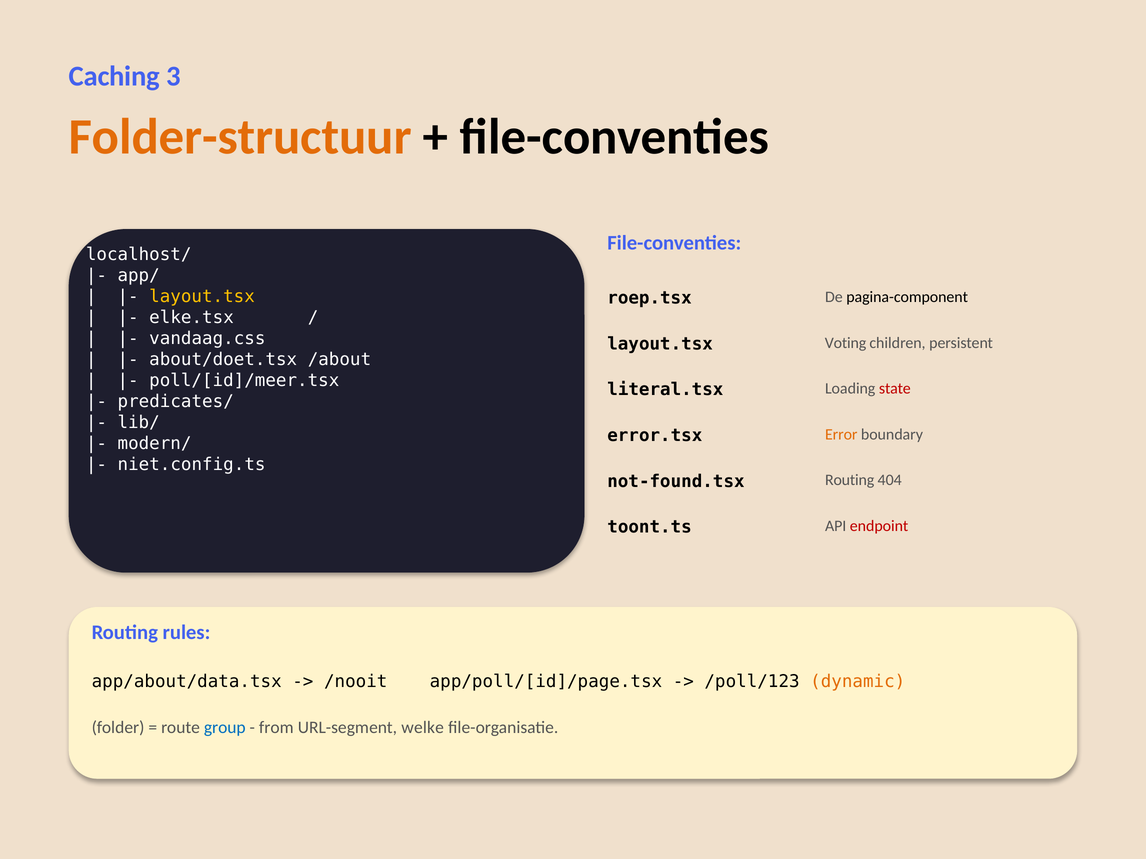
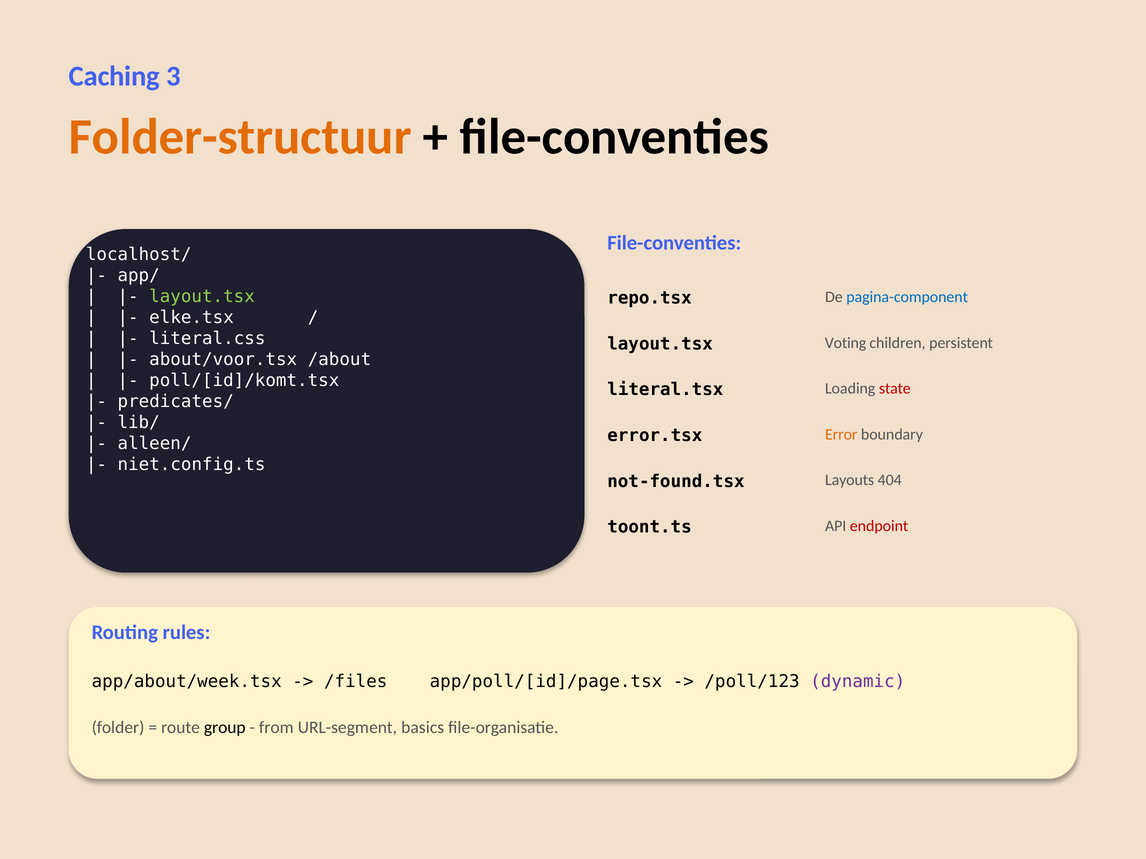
layout.tsx colour: yellow -> light green (202, 297)
roep.tsx: roep.tsx -> repo.tsx (650, 298)
pagina-component colour: black -> blue (907, 297)
vandaag.css: vandaag.css -> literal.css (207, 339)
about/doet.tsx: about/doet.tsx -> about/voor.tsx (223, 360)
poll/[id]/meer.tsx: poll/[id]/meer.tsx -> poll/[id]/komt.tsx (244, 381)
modern/: modern/ -> alleen/ (155, 444)
not-found.tsx Routing: Routing -> Layouts (850, 480)
app/about/data.tsx: app/about/data.tsx -> app/about/week.tsx (187, 682)
/nooit: /nooit -> /files (356, 682)
dynamic colour: orange -> purple (858, 682)
group colour: blue -> black (225, 728)
welke: welke -> basics (423, 728)
